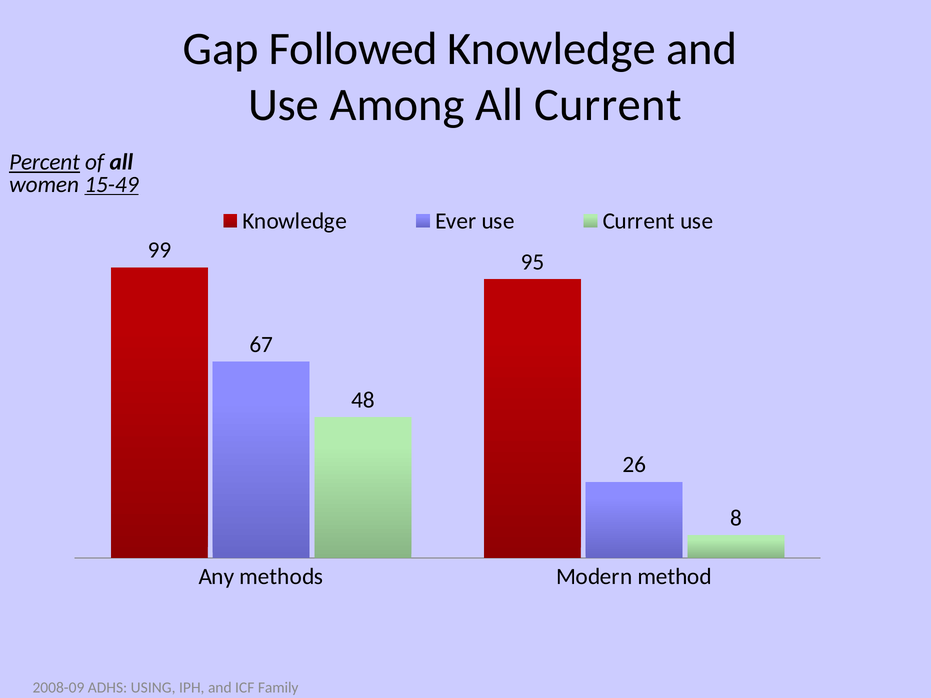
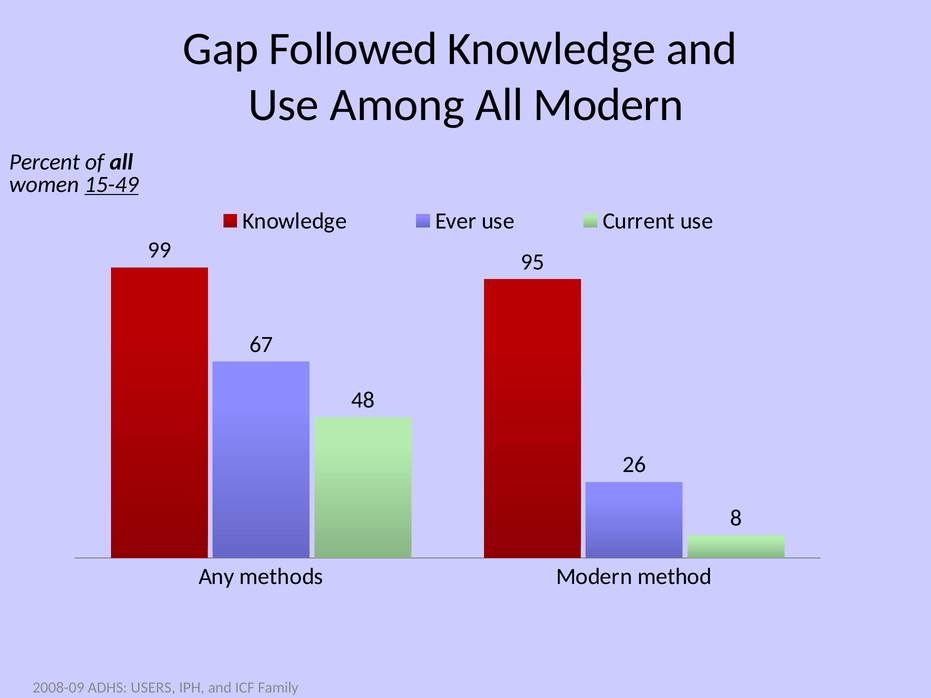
All Current: Current -> Modern (608, 105)
Percent underline: present -> none (45, 162)
USING: USING -> USERS (153, 688)
